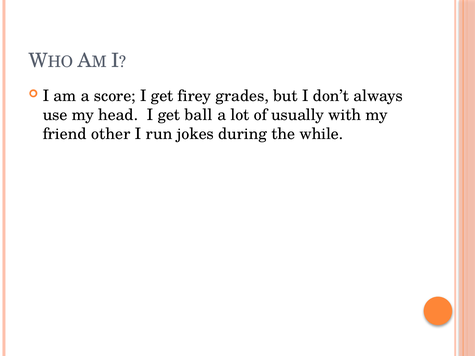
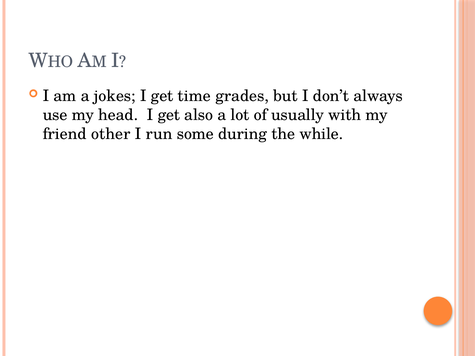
score: score -> jokes (115, 96)
firey: firey -> time (194, 96)
ball: ball -> also (199, 115)
jokes: jokes -> some (195, 134)
